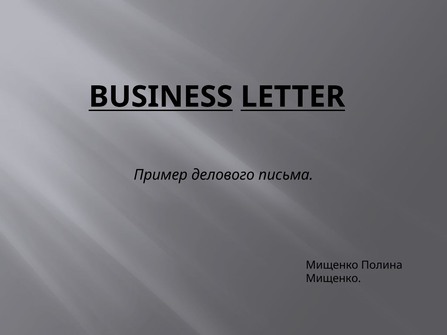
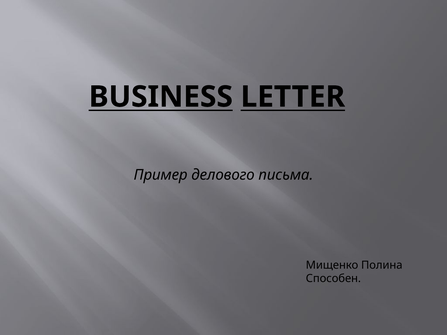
Мищенко: Мищенко -> Способен (333, 279)
